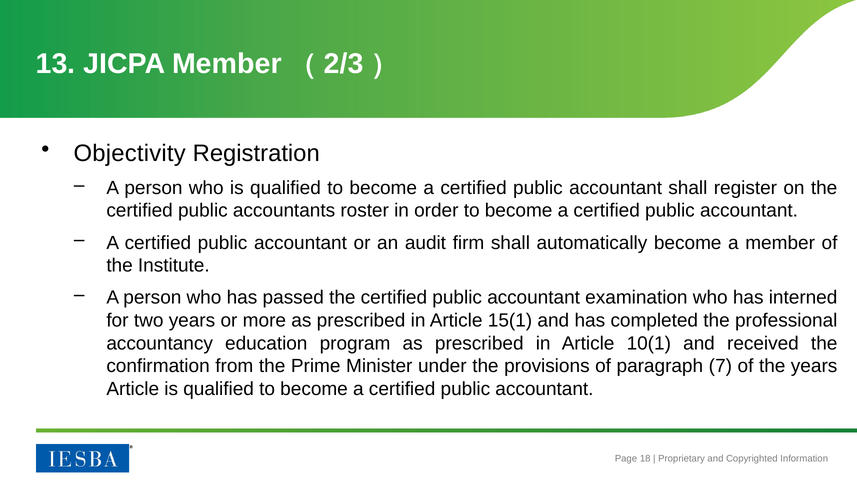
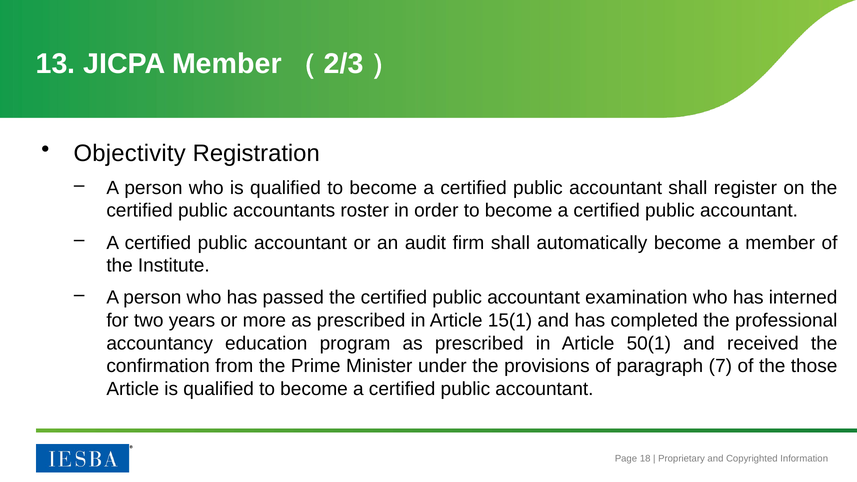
10(1: 10(1 -> 50(1 (649, 343)
the years: years -> those (814, 366)
